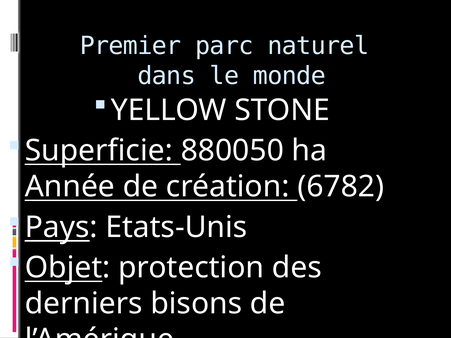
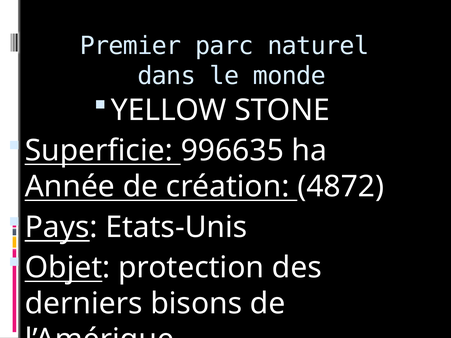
880050: 880050 -> 996635 (232, 151)
6782: 6782 -> 4872 (341, 187)
